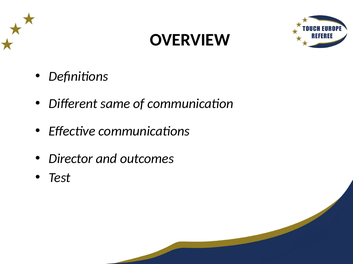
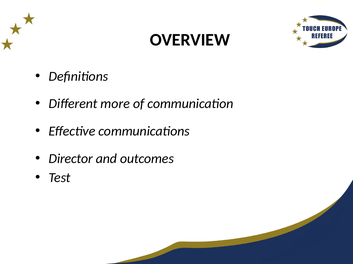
same: same -> more (115, 104)
